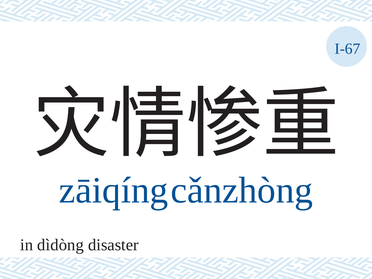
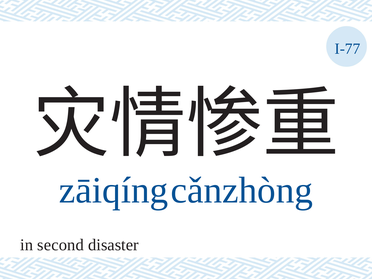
I-67: I-67 -> I-77 (348, 49)
dìdòng: dìdòng -> second (61, 245)
